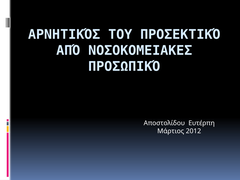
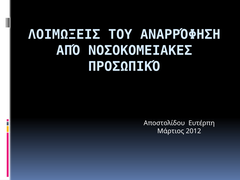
ΑΡΝΗΤΙΚΌΣ: ΑΡΝΗΤΙΚΌΣ -> ΛΟΙΜΩΞΕΙΣ (64, 34)
ΠΡΟΣΕΚΤΙΚΌ: ΠΡΟΣΕΚΤΙΚΌ -> ΑΝΑΡΡΌΦΗΣΗ (180, 34)
